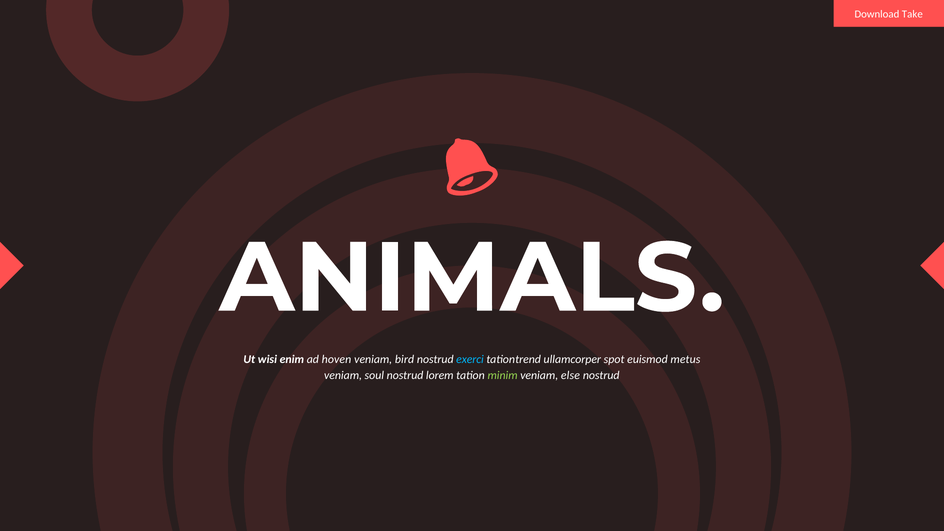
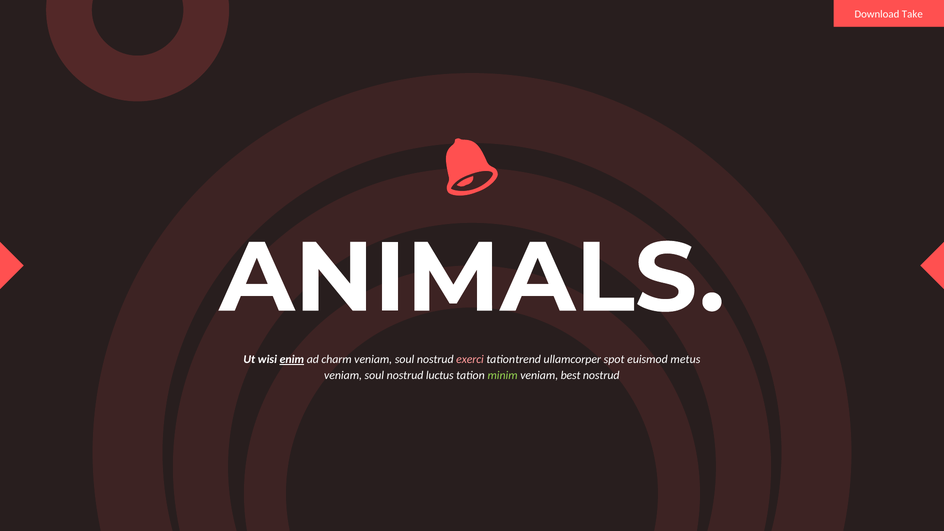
enim underline: none -> present (292, 359)
hoven: hoven -> charm (337, 359)
bird: bird -> soul (405, 359)
exerci colour: light blue -> pink (470, 359)
lorem: lorem -> luctus (440, 376)
else: else -> best (571, 376)
